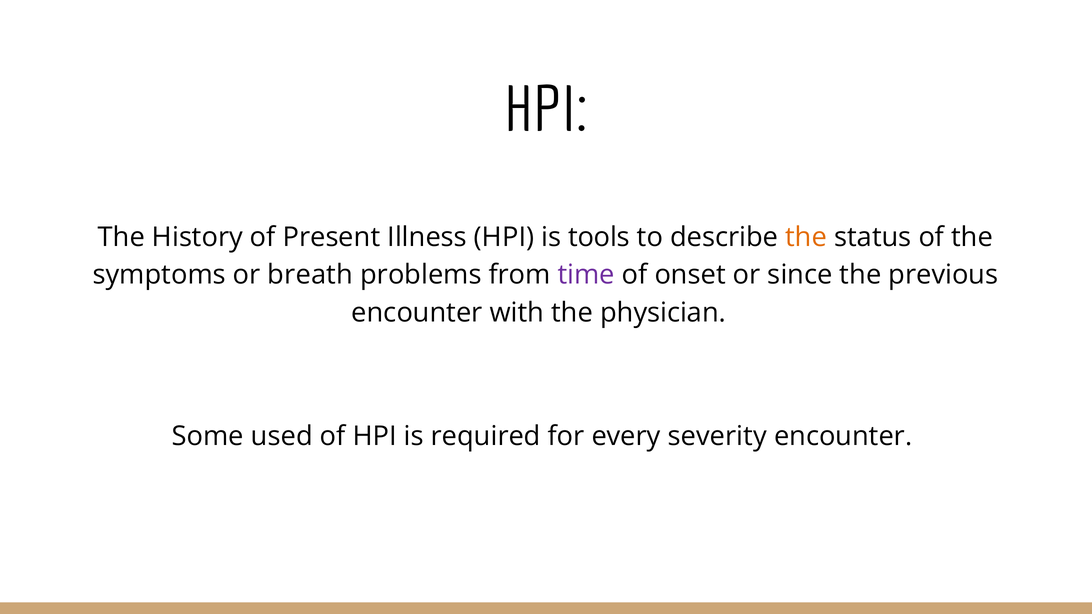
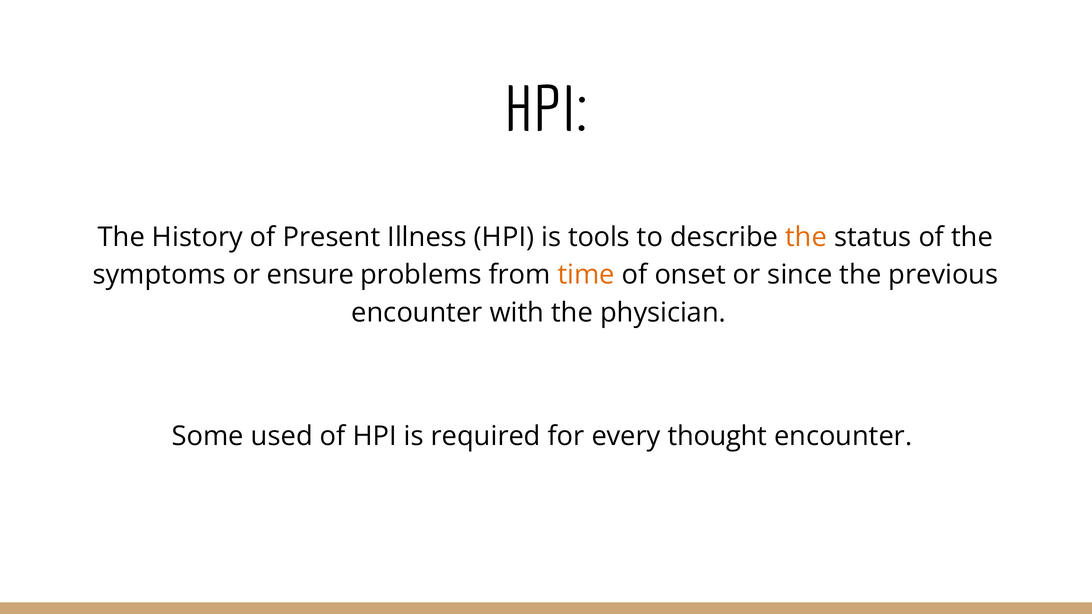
breath: breath -> ensure (310, 275)
time colour: purple -> orange (586, 275)
severity: severity -> thought (717, 437)
